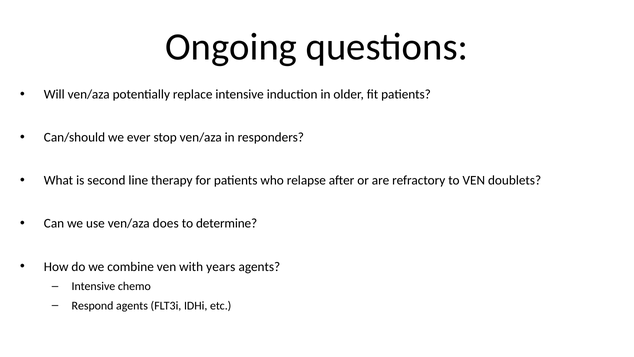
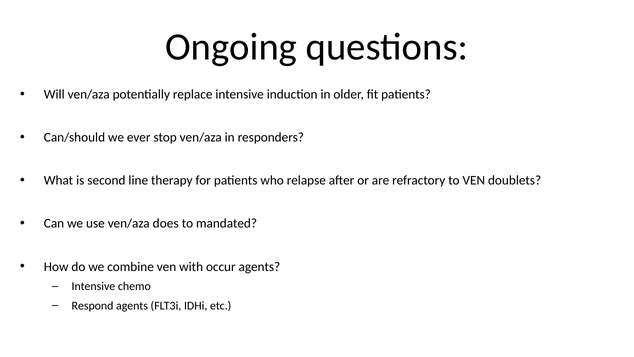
determine: determine -> mandated (227, 223)
years: years -> occur (221, 266)
